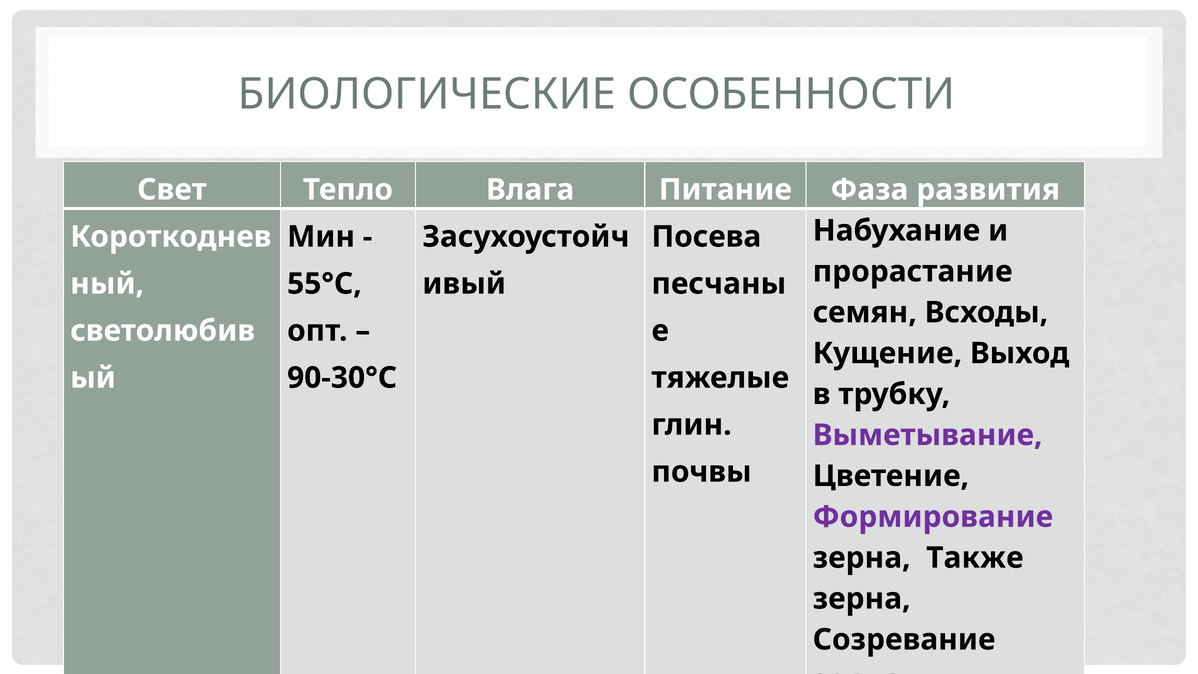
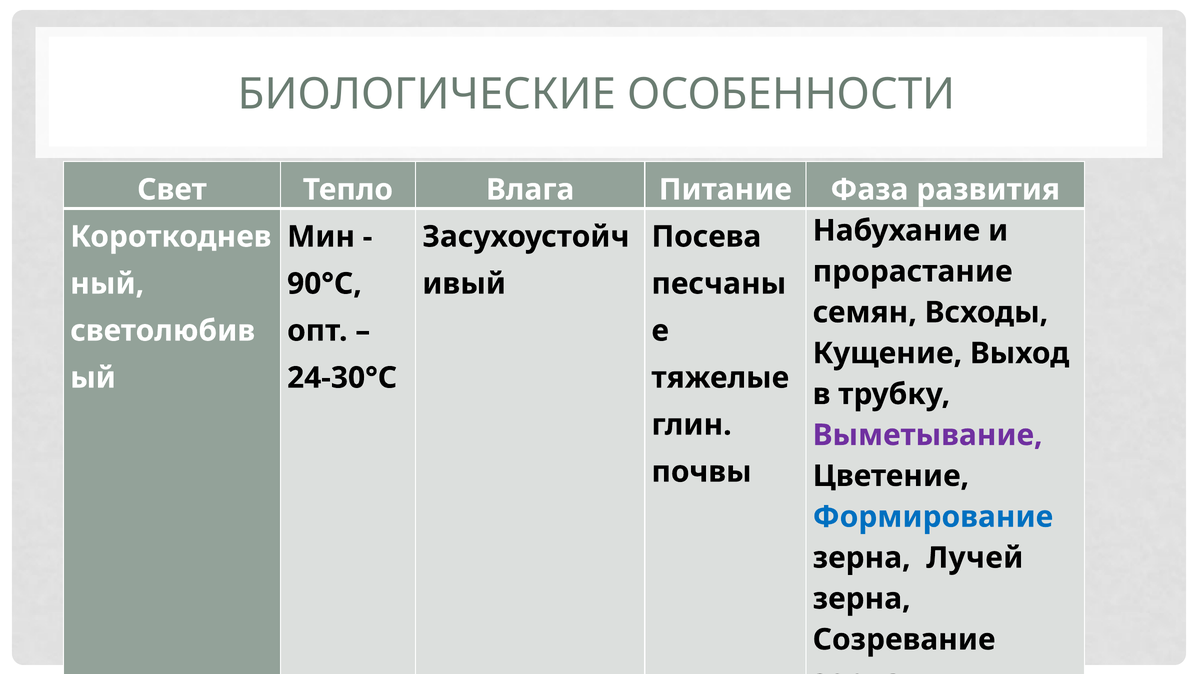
55°С: 55°С -> 90°С (324, 284)
90-30°С: 90-30°С -> 24-30°С (342, 378)
Формирование colour: purple -> blue (933, 517)
Также: Также -> Лучей (975, 558)
